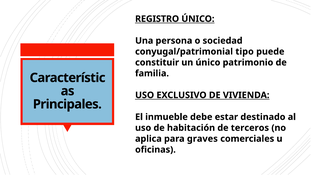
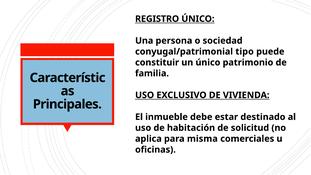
terceros: terceros -> solicitud (250, 128)
graves: graves -> misma (202, 139)
